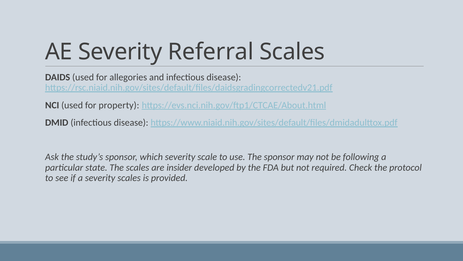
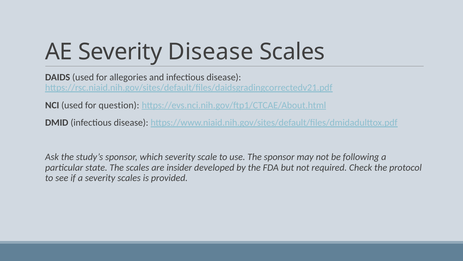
Severity Referral: Referral -> Disease (211, 52)
property: property -> question (119, 105)
